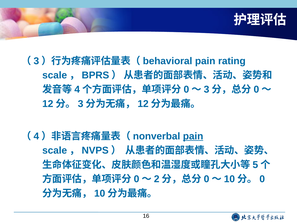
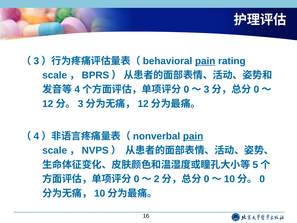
pain underline: none -> present (205, 61)
